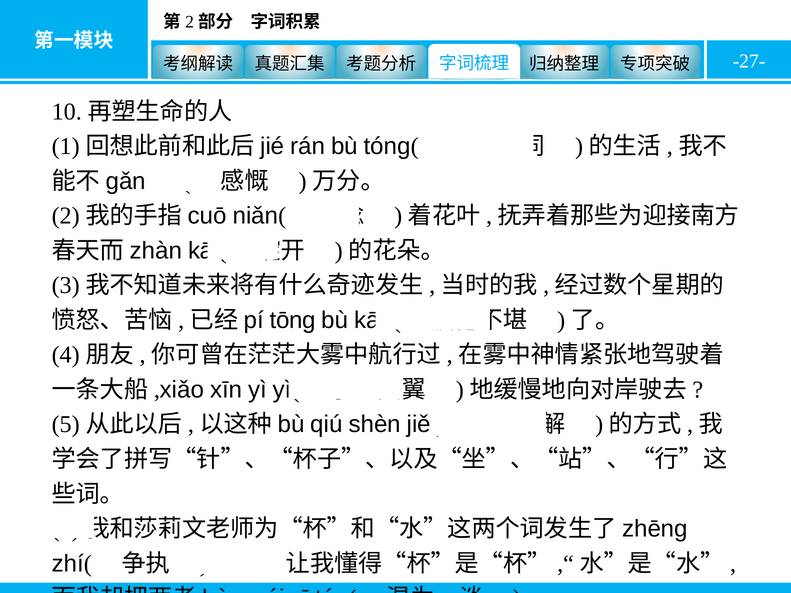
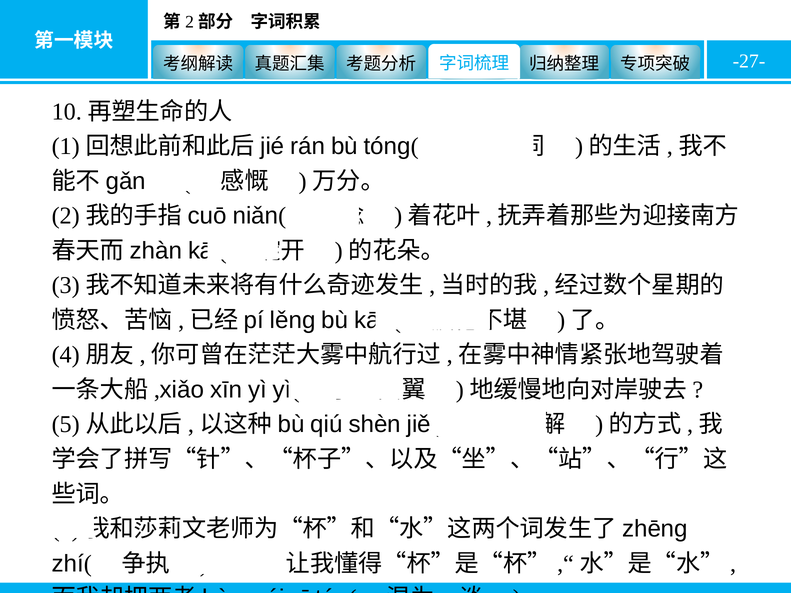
tōng: tōng -> lěng (293, 320)
